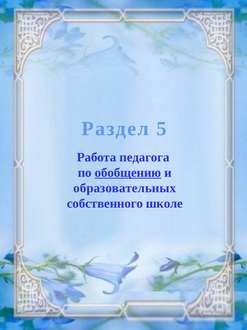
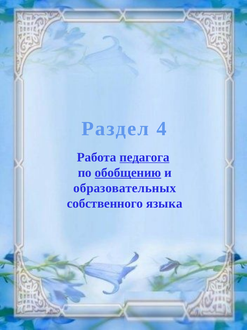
5: 5 -> 4 (162, 128)
педагога underline: none -> present (144, 157)
школе: школе -> языка (164, 203)
